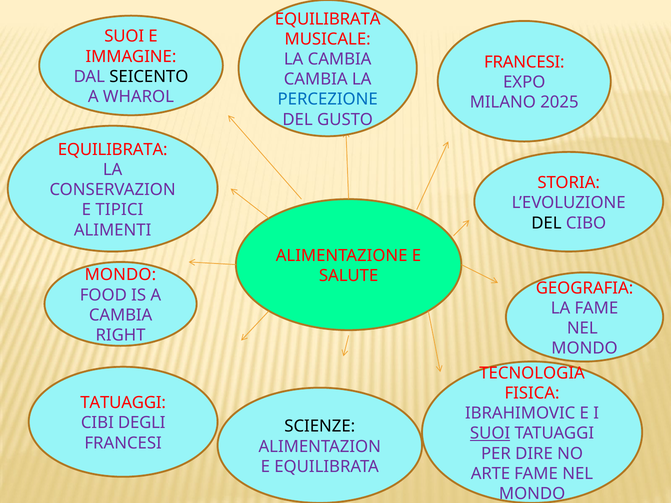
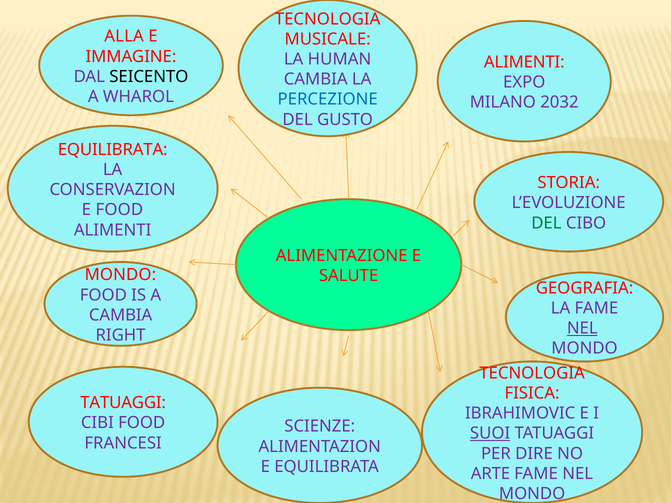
EQUILIBRATA: EQUILIBRATA -> TECNOLOGIA (328, 19)
SUOI: SUOI -> ALLA (124, 36)
LA CAMBIA: CAMBIA -> HUMAN (340, 59)
FRANCESI: FRANCESI -> ALIMENTI (524, 62)
2025: 2025 -> 2032 (559, 103)
E TIPICI: TIPICI -> FOOD (119, 210)
DEL colour: black -> green (546, 223)
NEL underline: none -> present (582, 328)
CIBI DEGLI: DEGLI -> FOOD (142, 423)
SCIENZE colour: black -> purple (320, 427)
